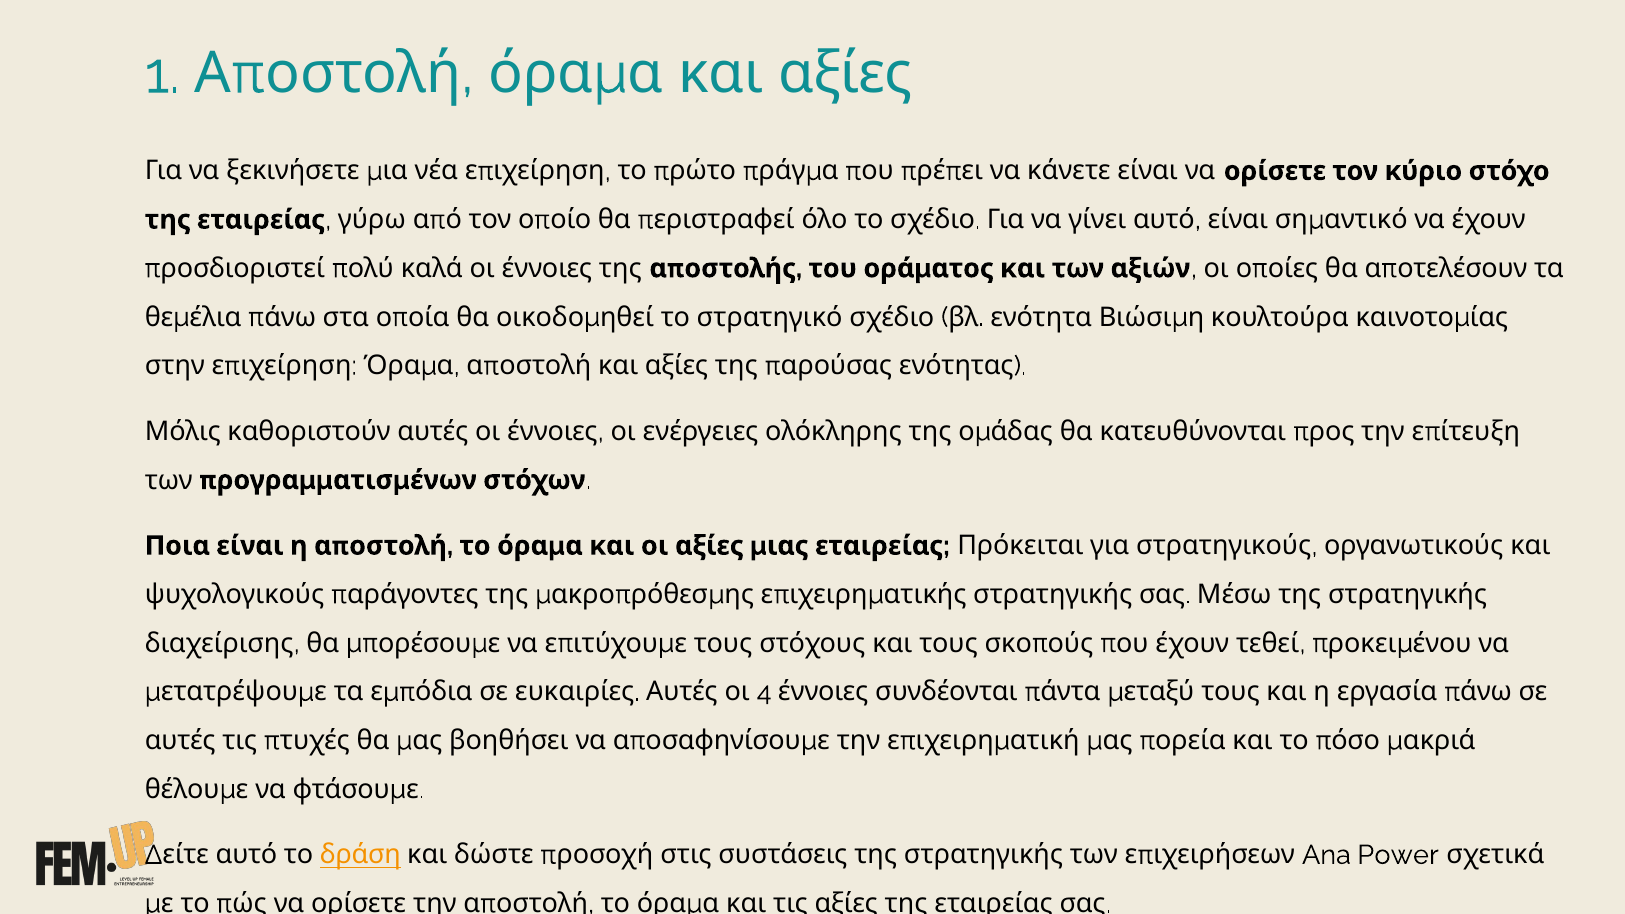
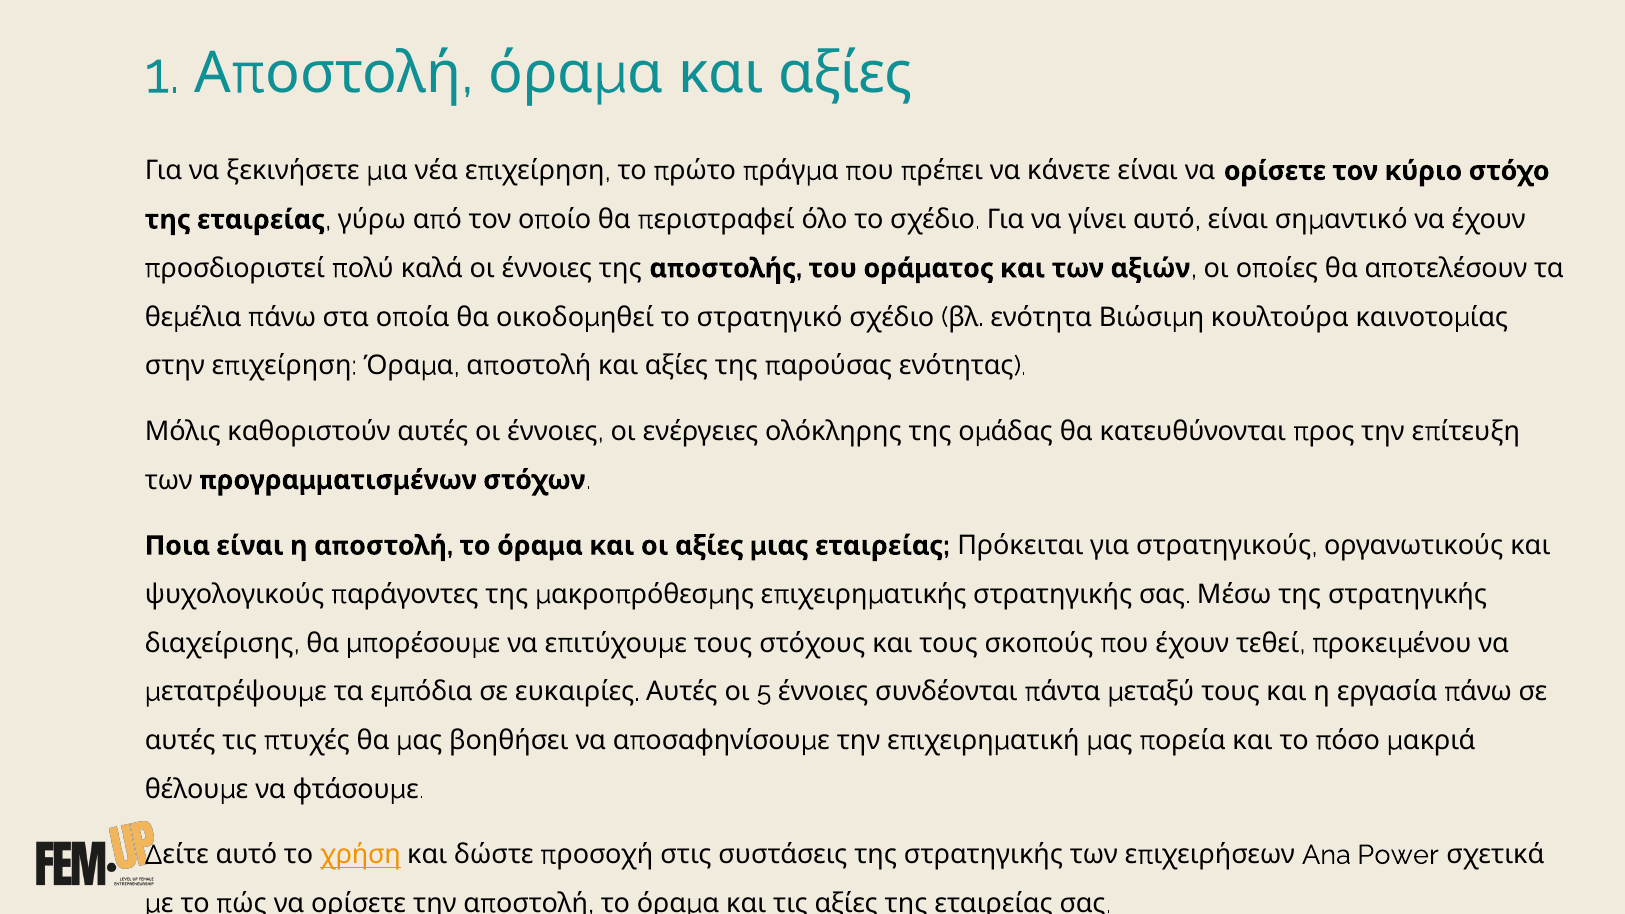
4: 4 -> 5 (764, 692)
δράση: δράση -> χρήση (360, 855)
